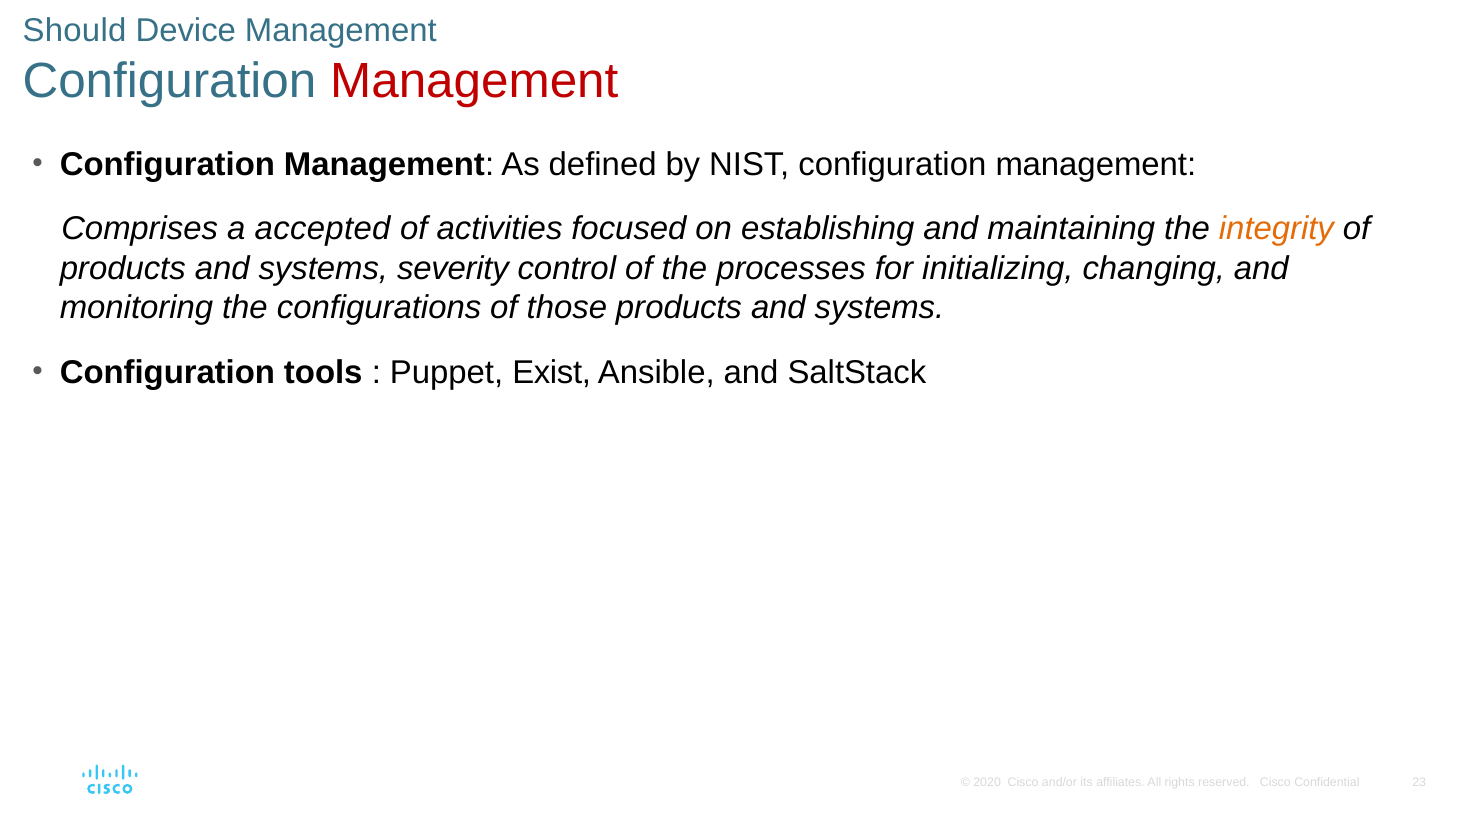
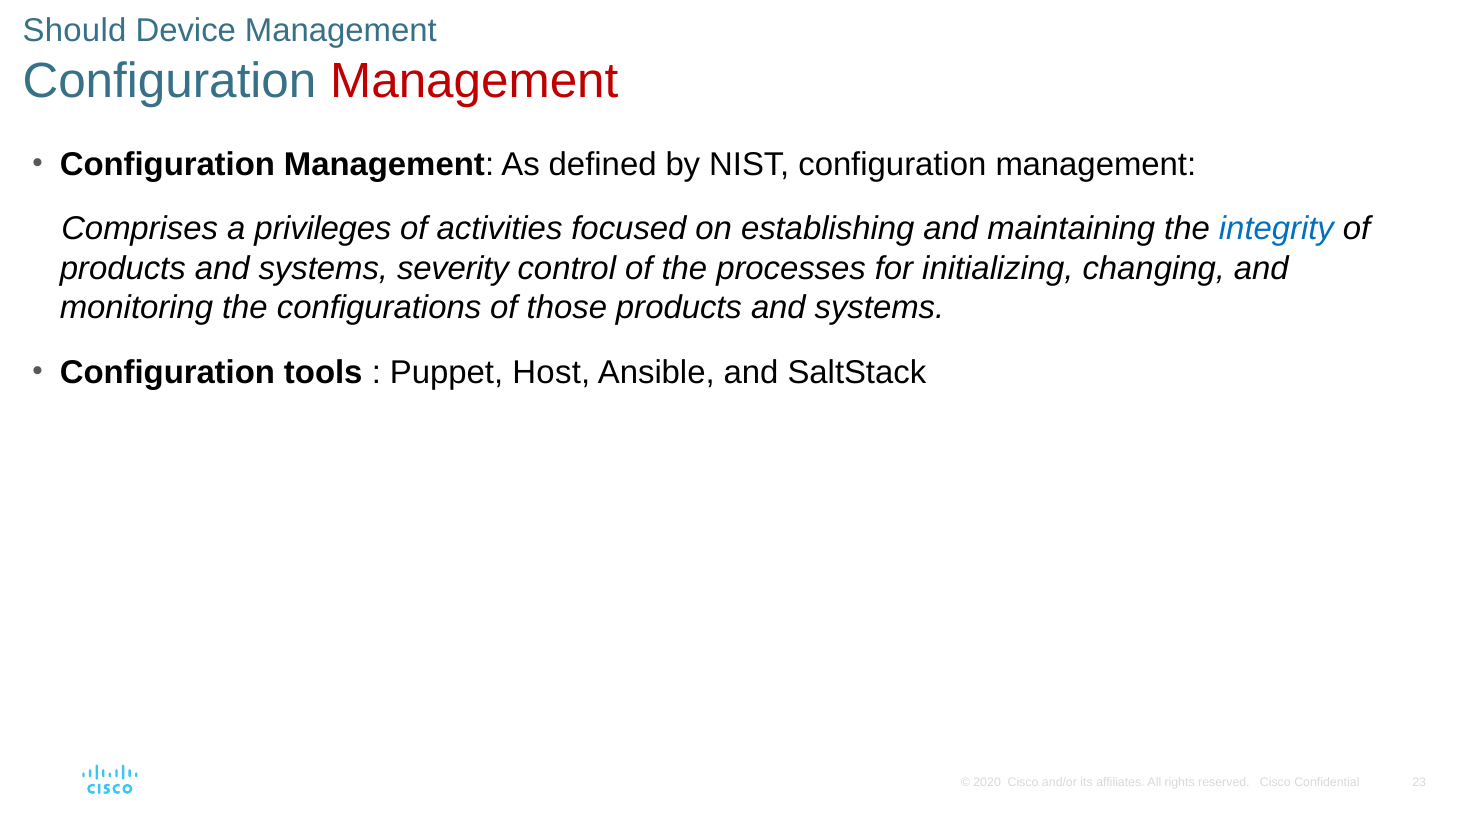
accepted: accepted -> privileges (323, 229)
integrity colour: orange -> blue (1276, 229)
Exist: Exist -> Host (551, 372)
